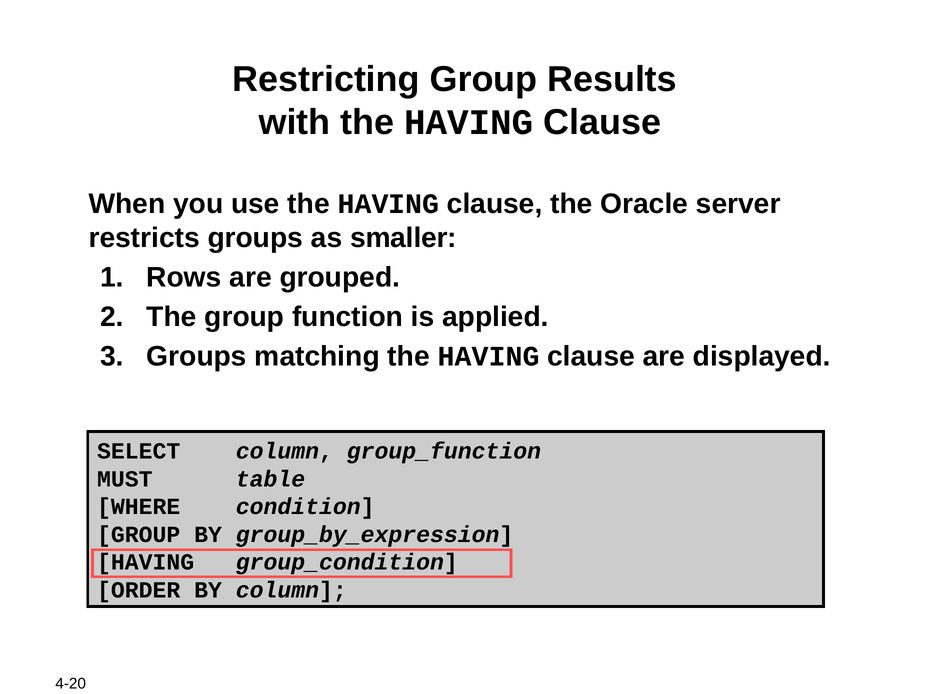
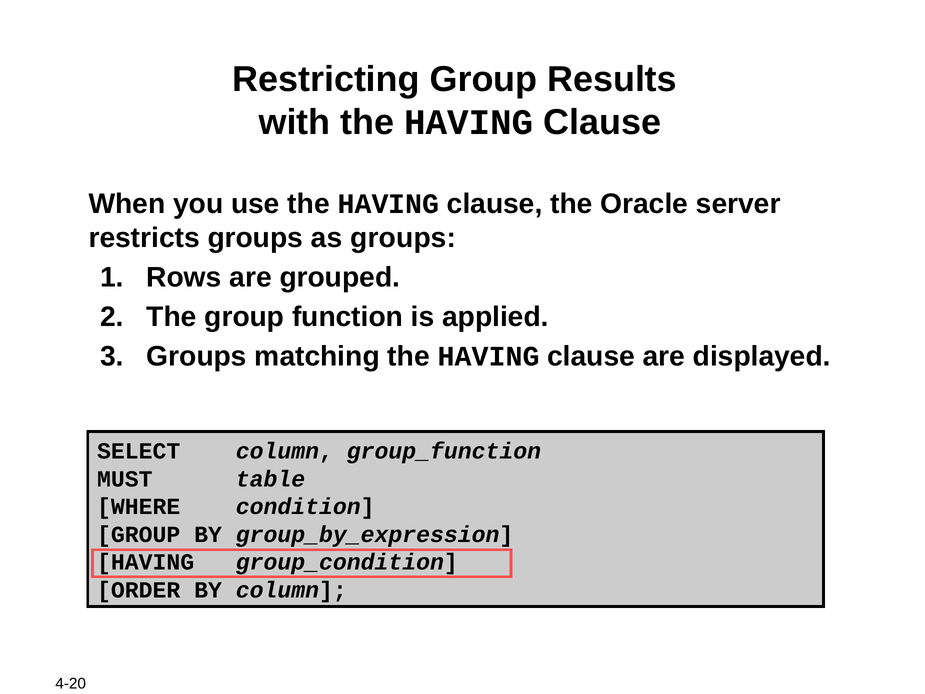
as smaller: smaller -> groups (403, 238)
